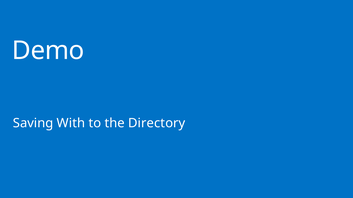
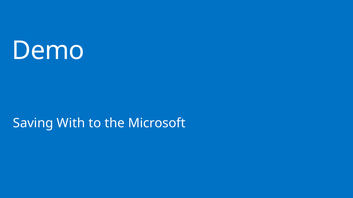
Directory: Directory -> Microsoft (157, 123)
